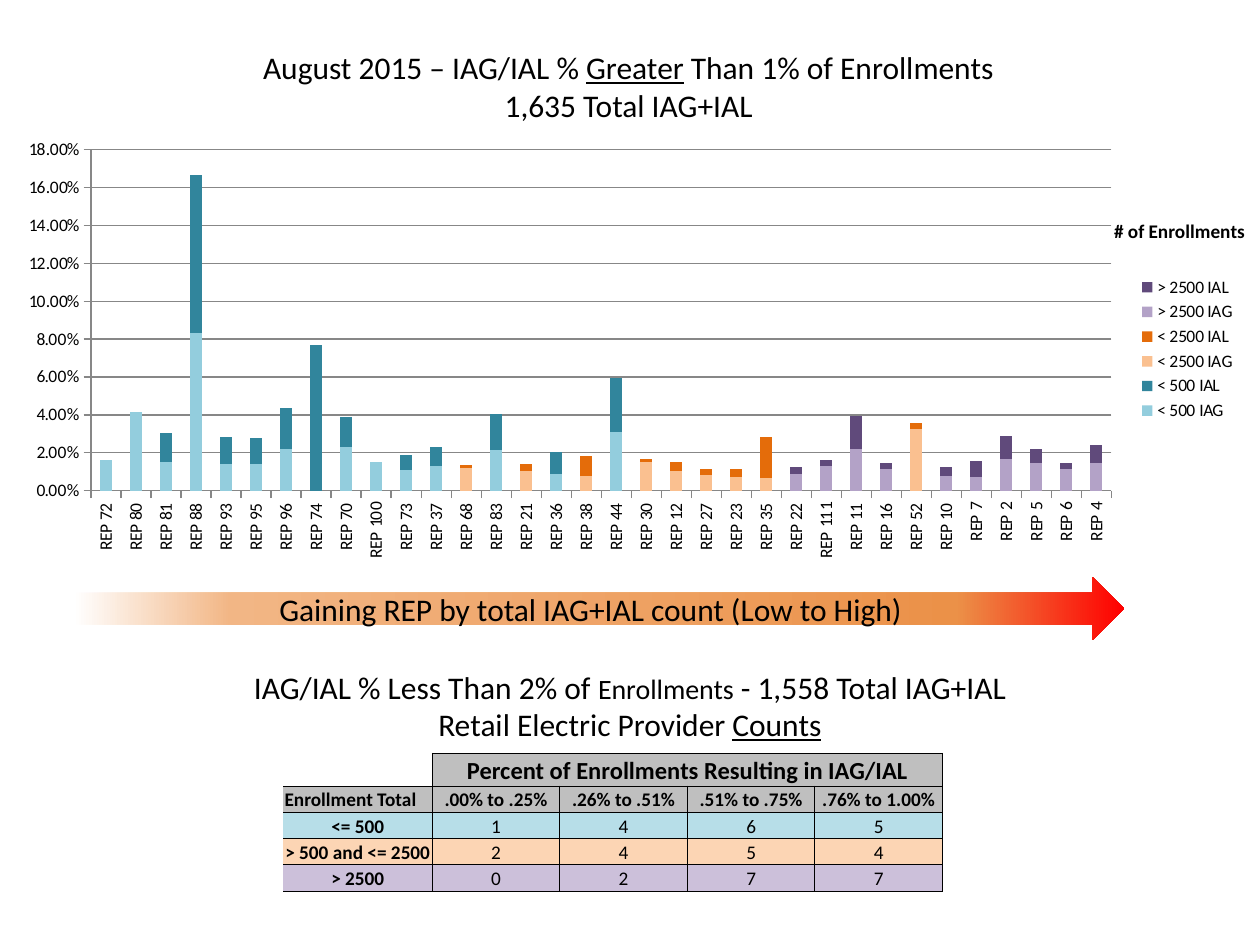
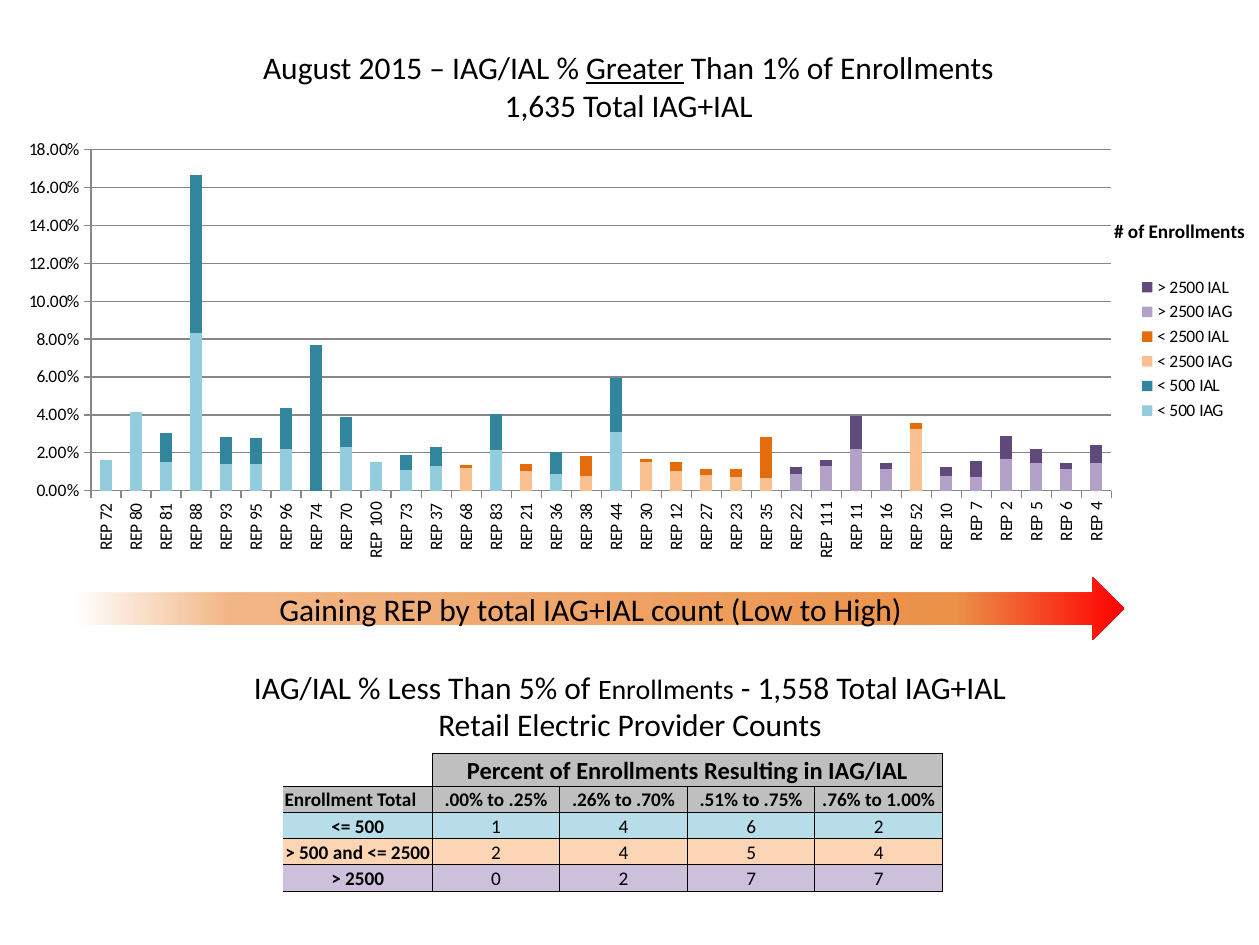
2%: 2% -> 5% (538, 688)
Counts underline: present -> none (777, 726)
to .51%: .51% -> .70% (656, 800)
6 5: 5 -> 2 (879, 826)
